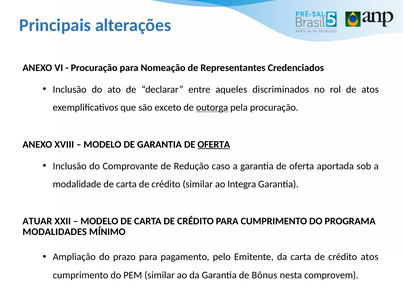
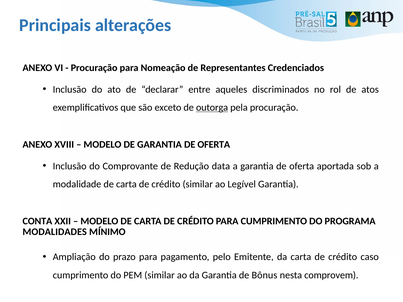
OFERTA underline: present -> none (214, 145)
caso: caso -> data (221, 166)
Integra: Integra -> Legível (242, 184)
ATUAR: ATUAR -> CONTA (37, 221)
crédito atos: atos -> caso (370, 257)
